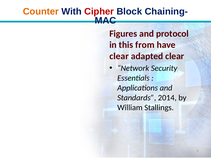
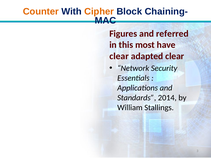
Cipher colour: red -> orange (99, 12)
protocol: protocol -> referred (172, 34)
from: from -> most (145, 45)
